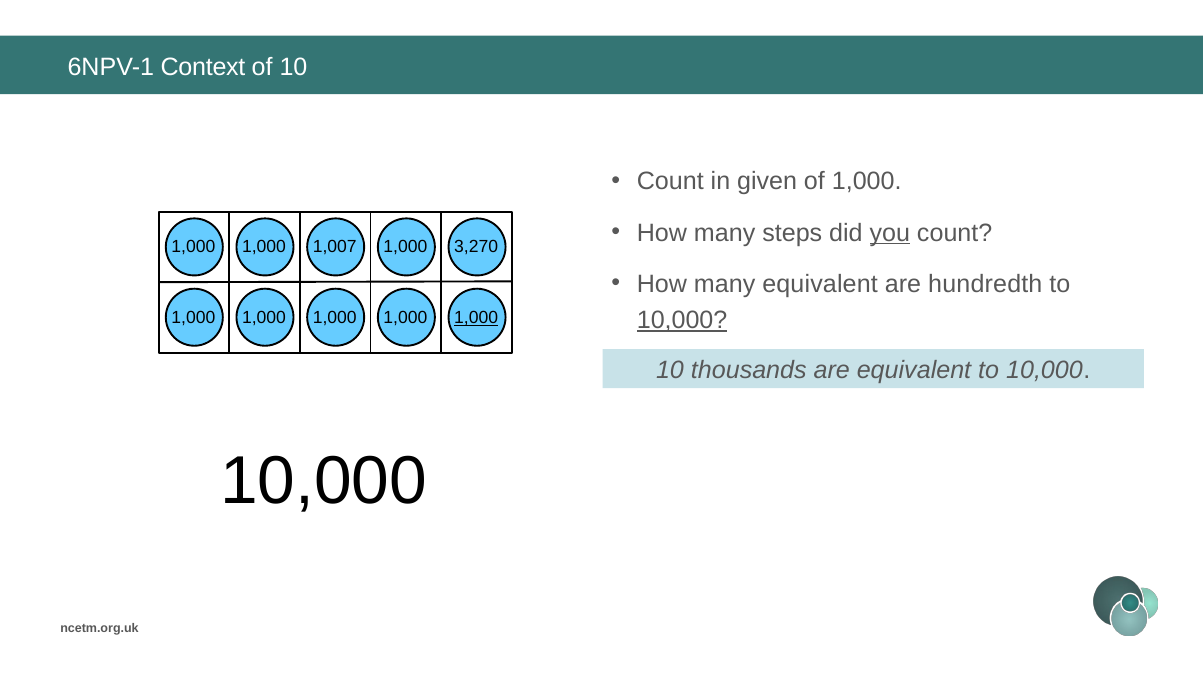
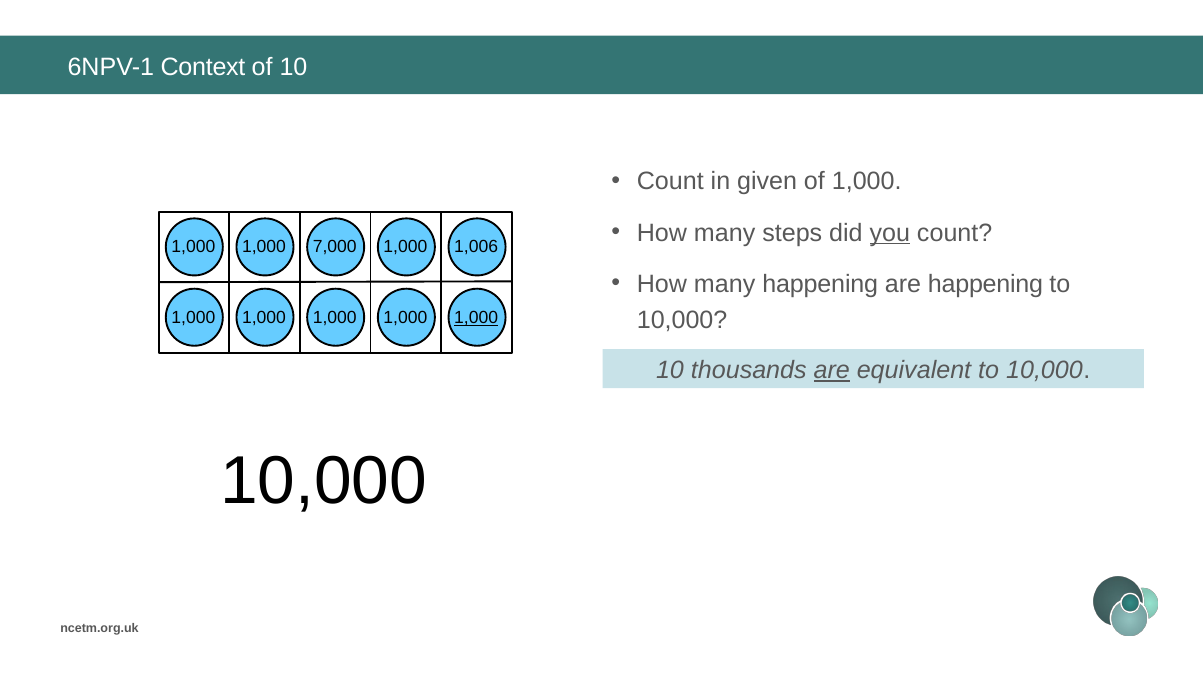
1,007: 1,007 -> 7,000 (335, 247)
3,270: 3,270 -> 1,006 (476, 247)
many equivalent: equivalent -> happening (820, 284)
are hundredth: hundredth -> happening (986, 284)
10,000 underline: present -> none (682, 320)
are underline: none -> present (832, 370)
